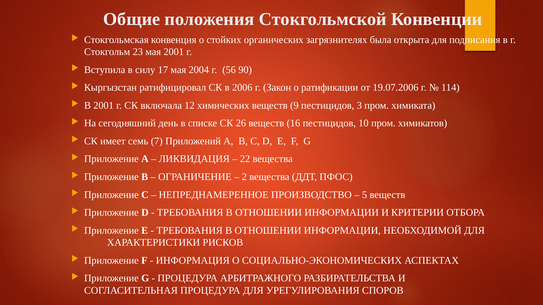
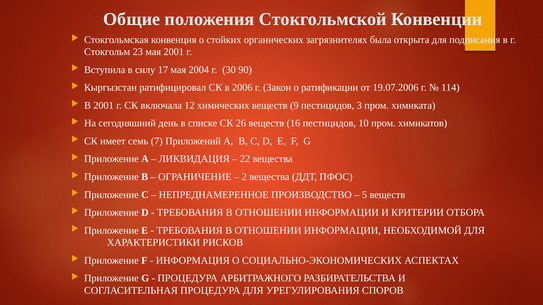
56: 56 -> 30 (229, 70)
